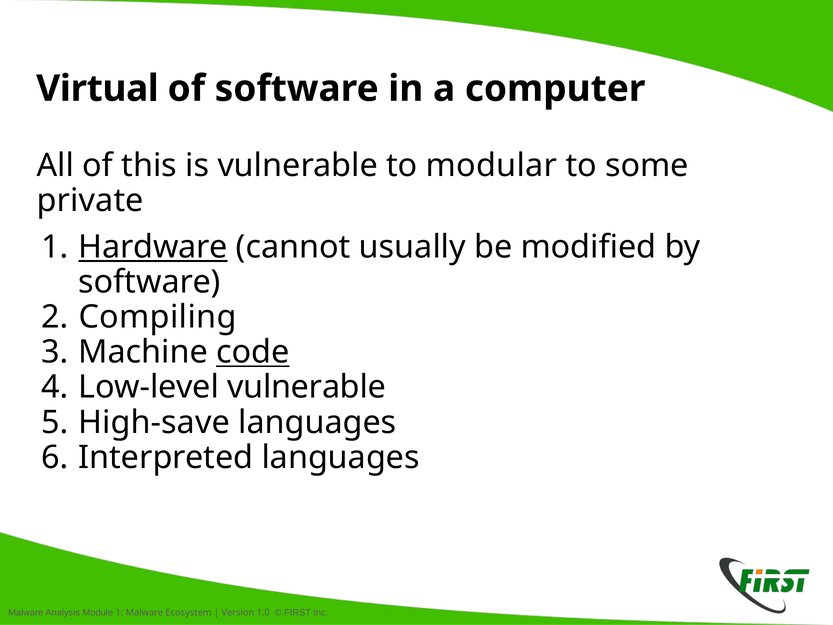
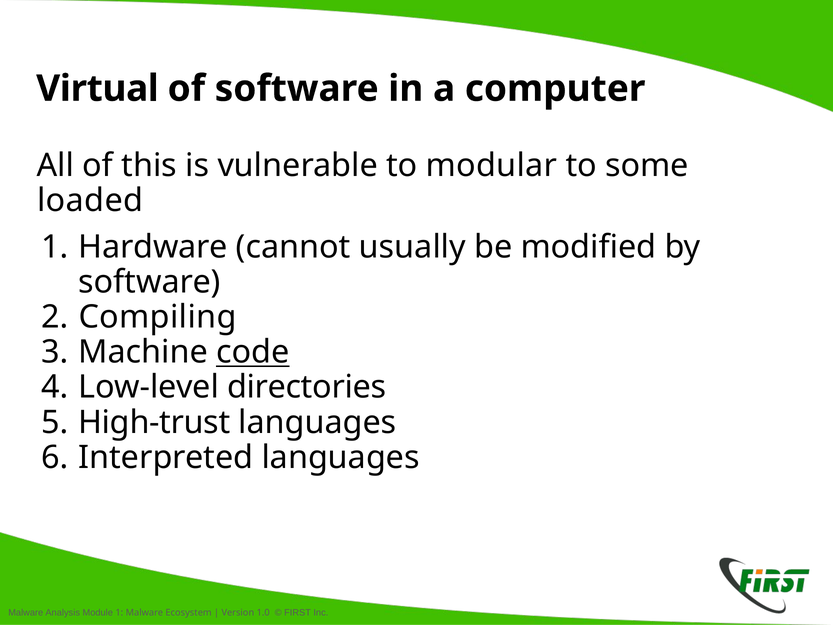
private: private -> loaded (90, 201)
Hardware underline: present -> none (153, 247)
Low-level vulnerable: vulnerable -> directories (307, 387)
High-save: High-save -> High-trust (154, 422)
